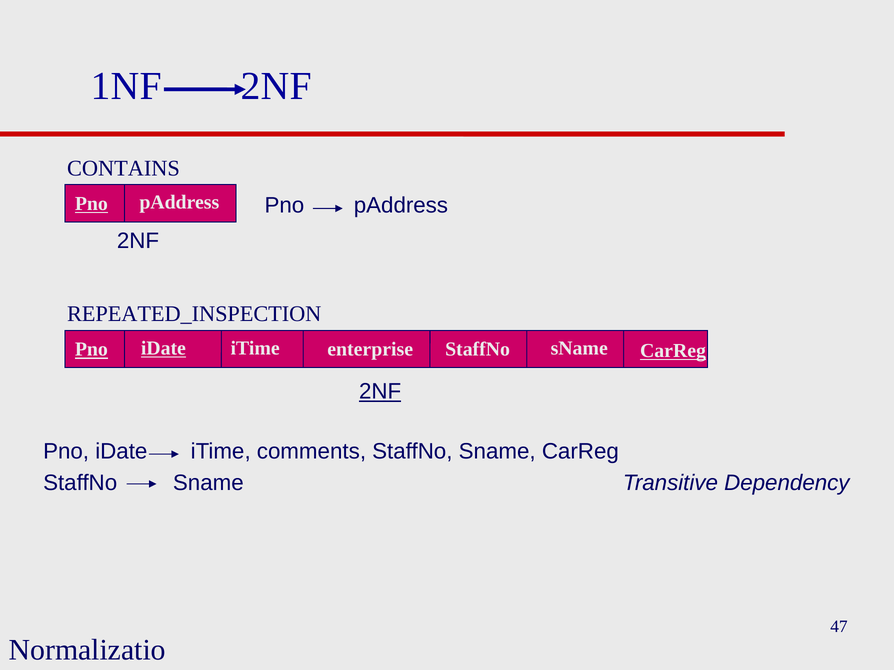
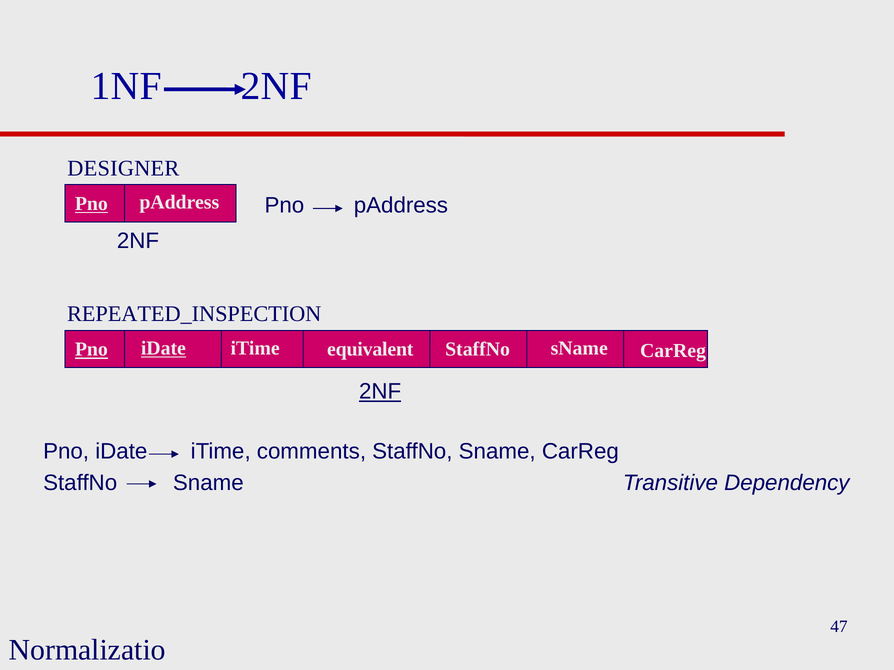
CONTAINS: CONTAINS -> DESIGNER (123, 168)
enterprise: enterprise -> equivalent (370, 350)
CarReg underline: present -> none (673, 351)
